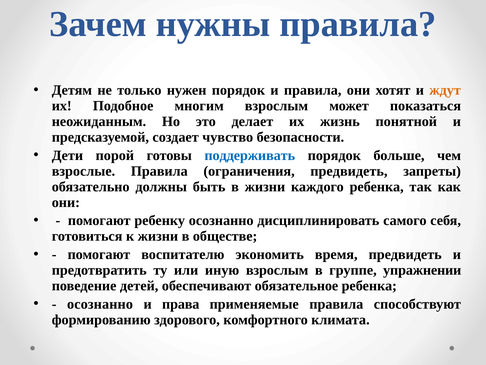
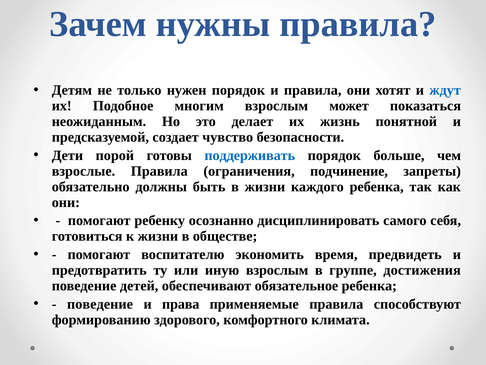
ждут colour: orange -> blue (445, 90)
ограничения предвидеть: предвидеть -> подчинение (349, 171)
упражнении: упражнении -> достижения (422, 270)
осознанно: осознанно -> поведение (100, 304)
